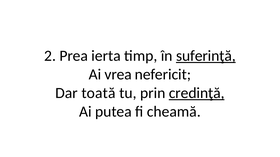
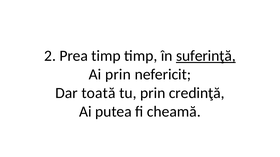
Prea ierta: ierta -> timp (106, 56)
Ai vrea: vrea -> prin (118, 75)
credinţă underline: present -> none (197, 93)
